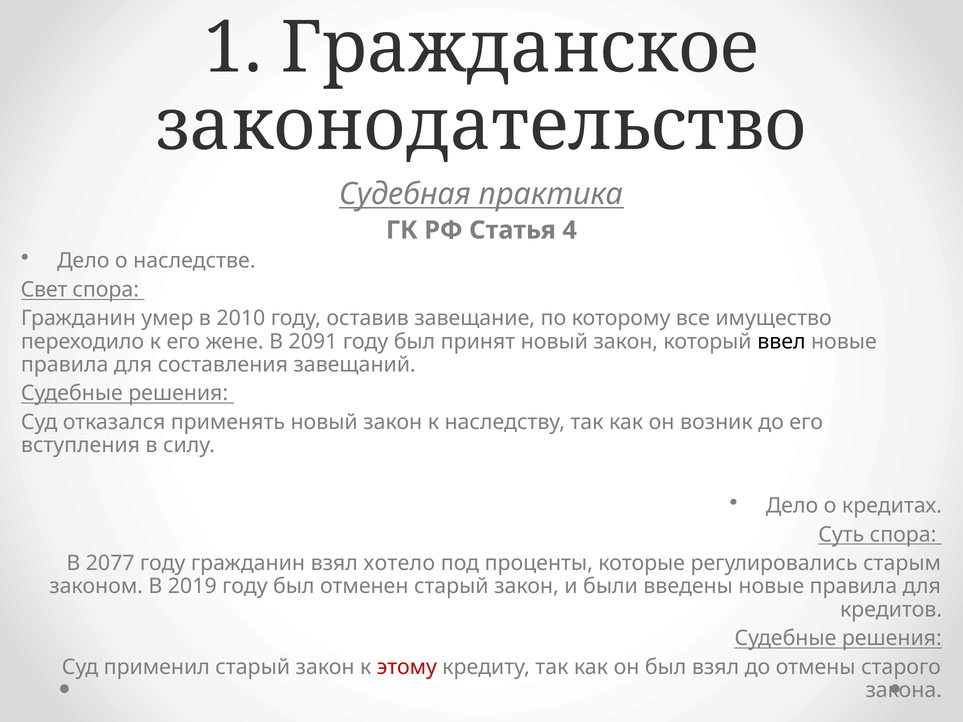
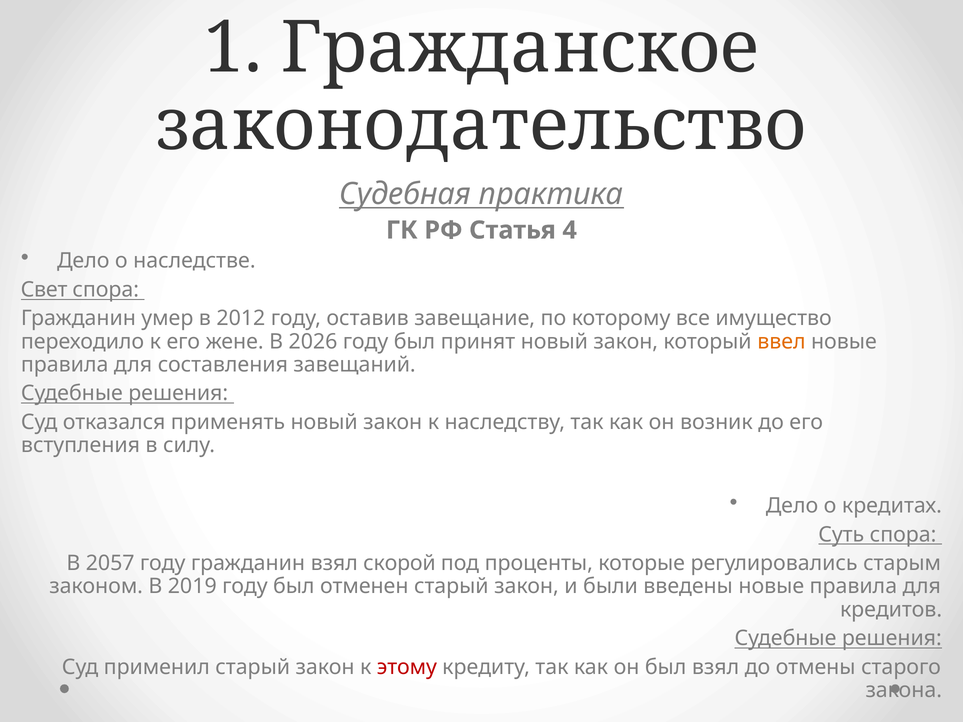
2010: 2010 -> 2012 (241, 319)
2091: 2091 -> 2026 (313, 342)
ввел colour: black -> orange (781, 342)
2077: 2077 -> 2057 (110, 564)
хотело: хотело -> скорой (399, 564)
